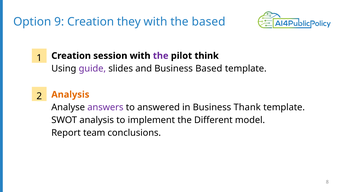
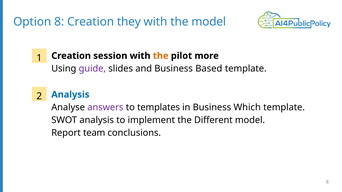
Option 9: 9 -> 8 (59, 22)
the based: based -> model (209, 22)
the colour: purple -> orange (161, 56)
think: think -> more (207, 56)
Analysis colour: orange -> blue (70, 95)
answered: answered -> templates (159, 108)
Thank: Thank -> Which (247, 108)
